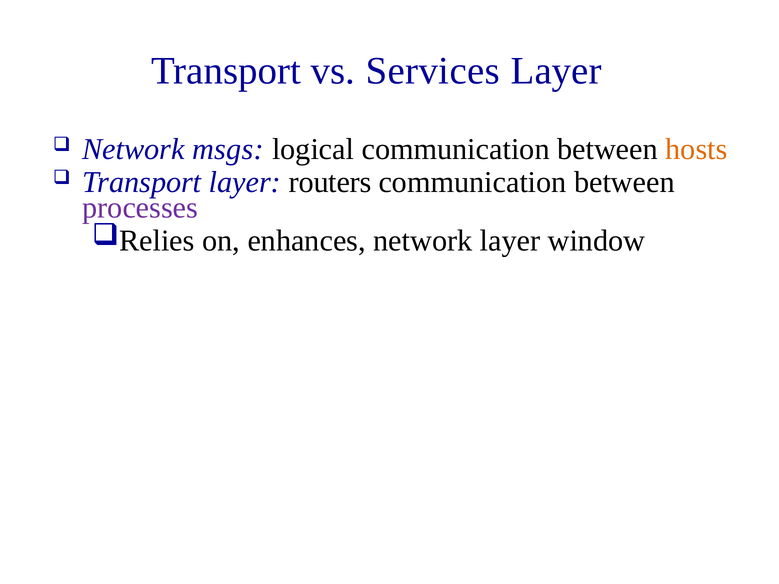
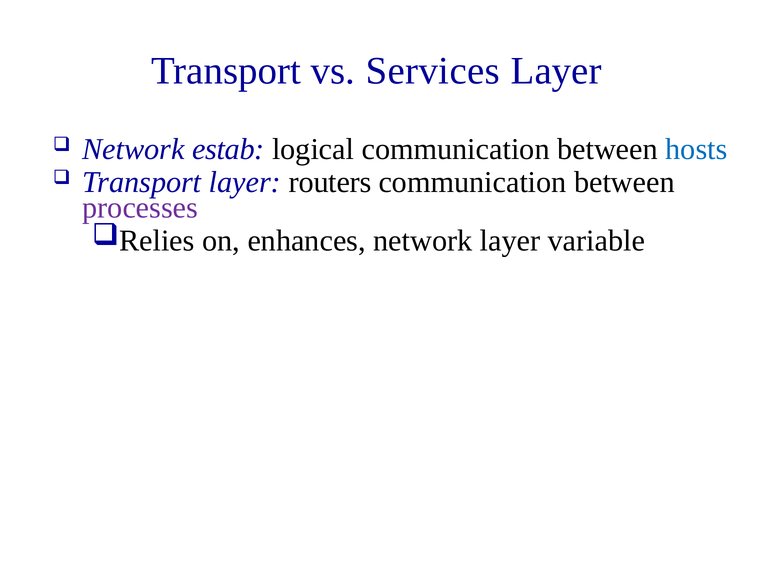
msgs: msgs -> estab (228, 150)
hosts colour: orange -> blue (696, 150)
window: window -> variable (596, 241)
